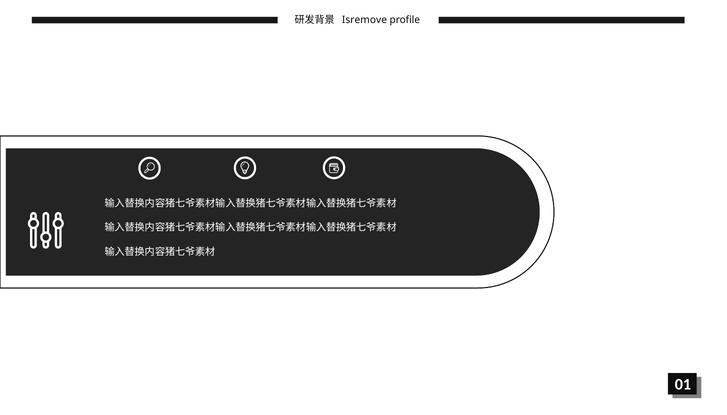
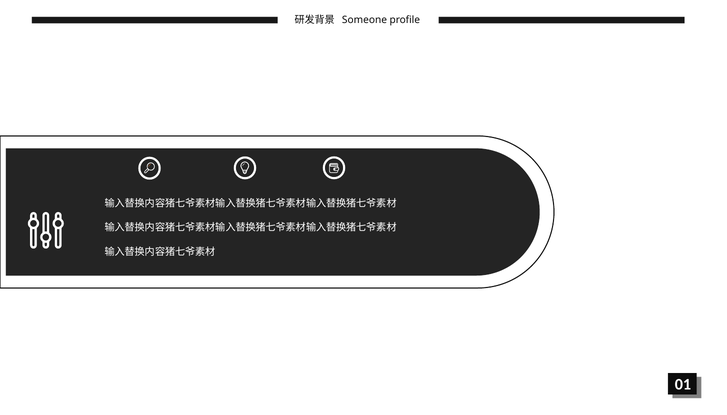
Isremove: Isremove -> Someone (364, 20)
